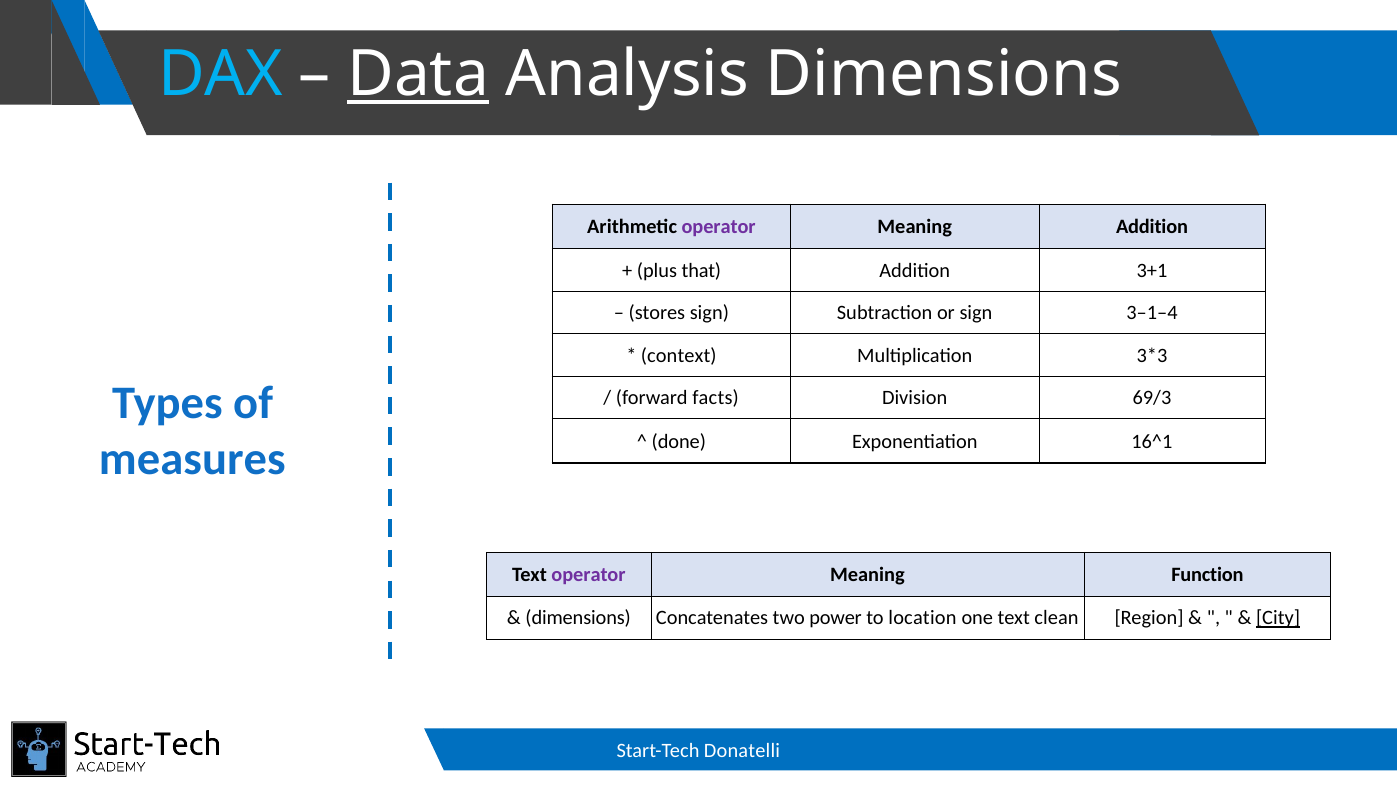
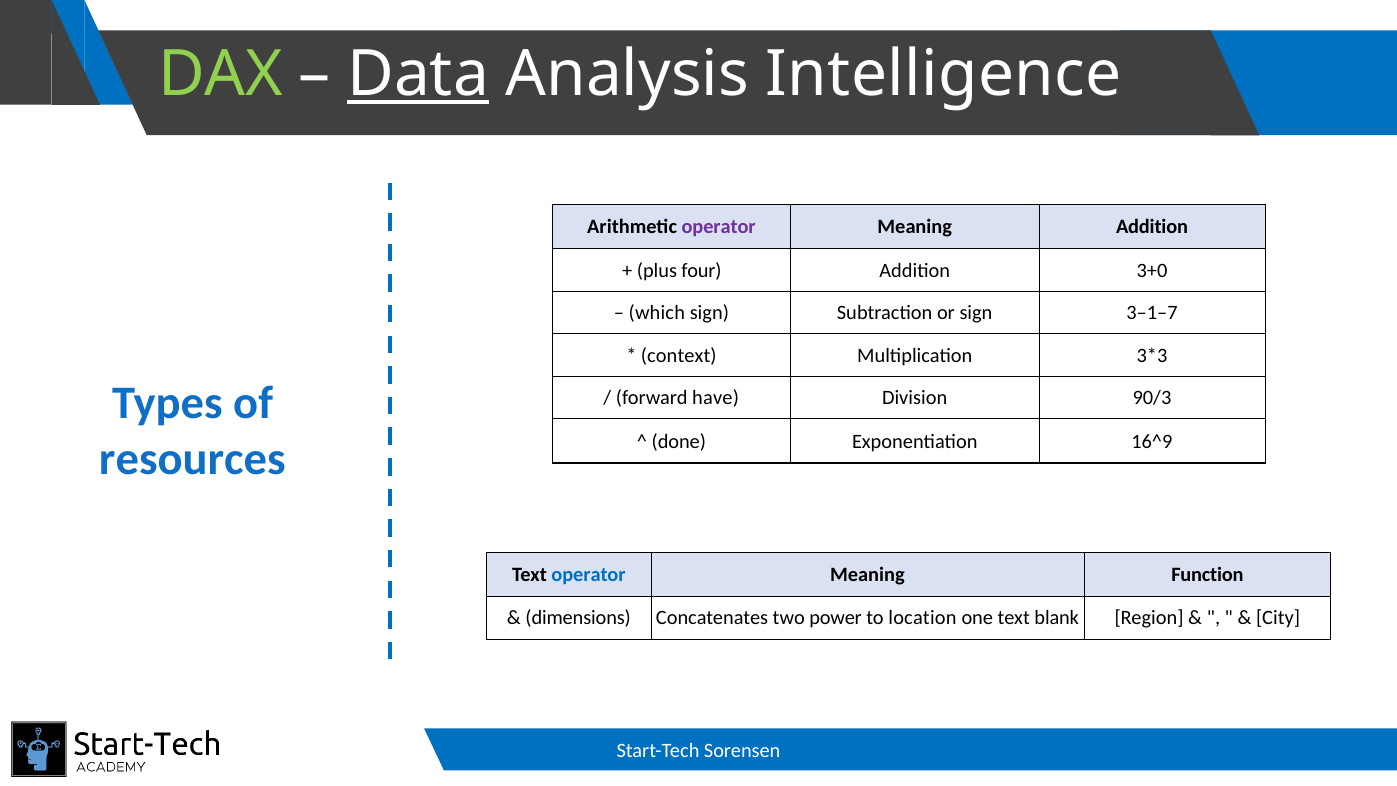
DAX colour: light blue -> light green (220, 74)
Analysis Dimensions: Dimensions -> Intelligence (944, 74)
that: that -> four (701, 270)
3+1: 3+1 -> 3+0 (1152, 270)
stores: stores -> which (657, 313)
3–1–4: 3–1–4 -> 3–1–7 (1152, 313)
facts: facts -> have (716, 398)
69/3: 69/3 -> 90/3 (1152, 398)
16^1: 16^1 -> 16^9 (1152, 441)
measures: measures -> resources (192, 459)
operator colour: purple -> blue (589, 575)
clean: clean -> blank (1057, 618)
City underline: present -> none (1278, 618)
Donatelli: Donatelli -> Sorensen (742, 751)
